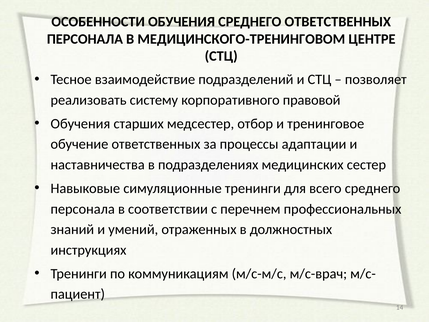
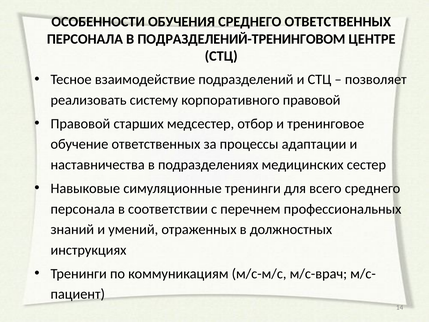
МЕДИЦИНСКОГО-ТРЕНИНГОВОМ: МЕДИЦИНСКОГО-ТРЕНИНГОВОМ -> ПОДРАЗДЕЛЕНИЙ-ТРЕНИНГОВОМ (241, 39)
Обучения: Обучения -> Правовой (80, 124)
